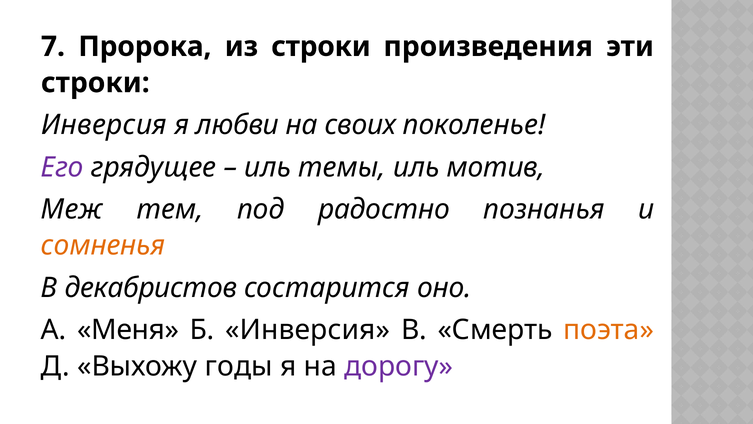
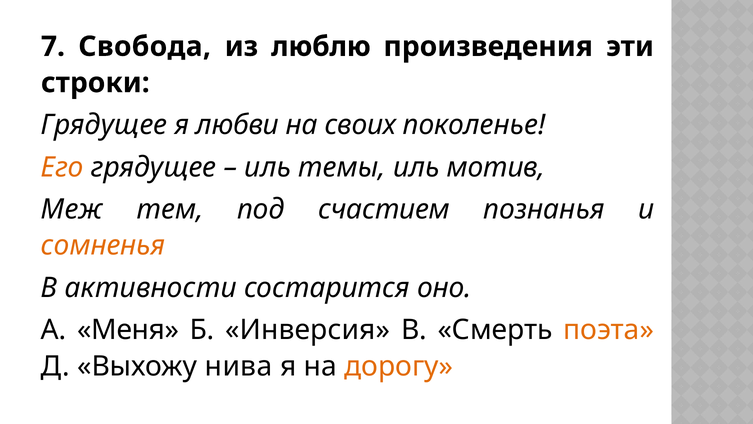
Пророка: Пророка -> Свобода (145, 47)
из строки: строки -> люблю (321, 47)
Инверсия: Инверсия -> Грядущее (104, 125)
Его colour: purple -> orange (62, 167)
радостно: радостно -> счастием (384, 209)
декабристов: декабристов -> активности (151, 288)
годы: годы -> нива (239, 366)
дорогу colour: purple -> orange (399, 366)
